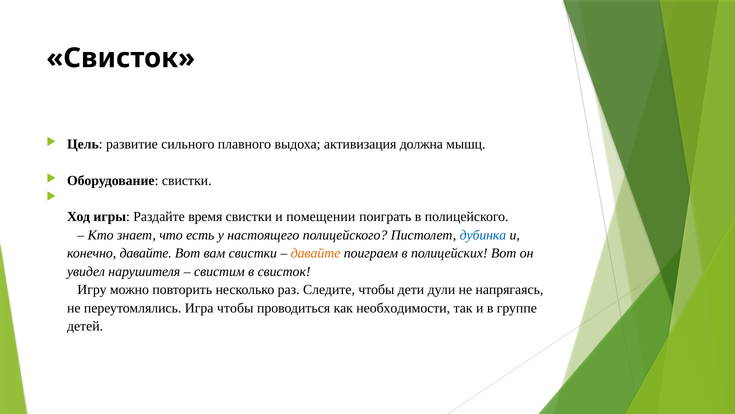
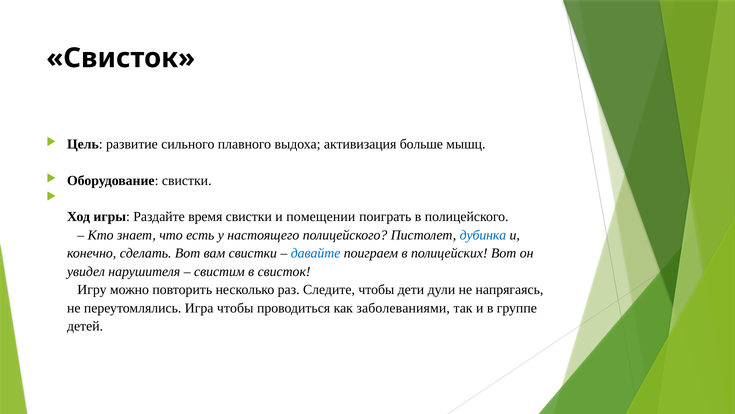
должна: должна -> больше (421, 144)
конечно давайте: давайте -> сделать (146, 253)
давайте colour: orange -> blue (316, 253)
необходимости: необходимости -> заболеваниями (403, 308)
